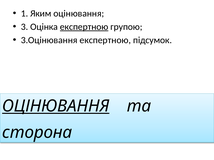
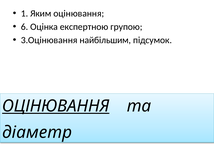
3: 3 -> 6 (24, 27)
експертною underline: present -> none (84, 27)
3.Оцінювання експертною: експертною -> найбільшим (105, 40)
сторона: сторона -> діаметр (37, 133)
